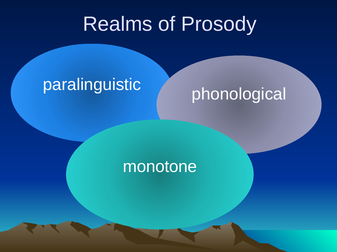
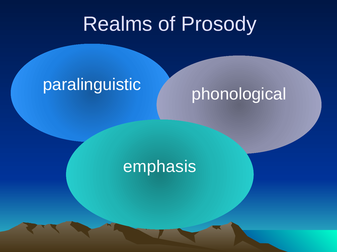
monotone: monotone -> emphasis (160, 167)
